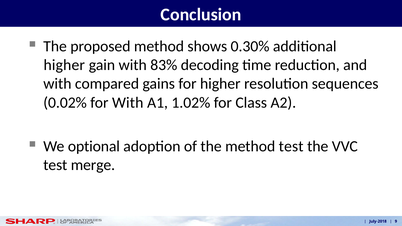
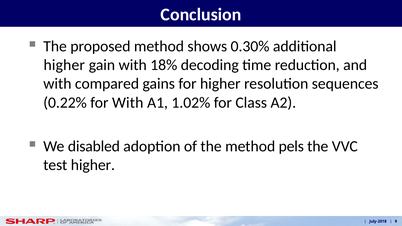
83%: 83% -> 18% (164, 65)
0.02%: 0.02% -> 0.22% (65, 103)
optional: optional -> disabled (94, 146)
method test: test -> pels (291, 146)
test merge: merge -> higher (93, 165)
